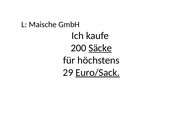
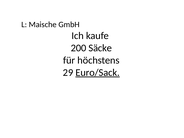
Säcke underline: present -> none (100, 48)
